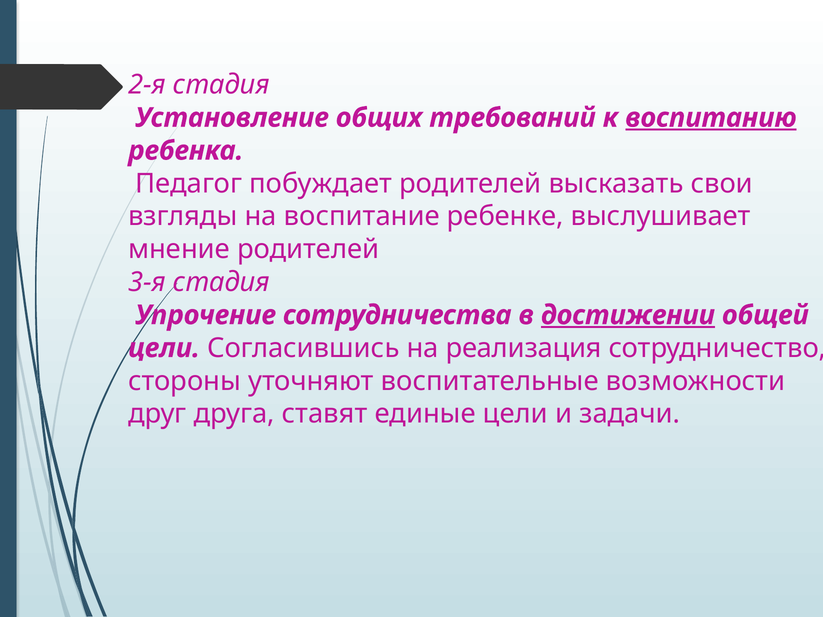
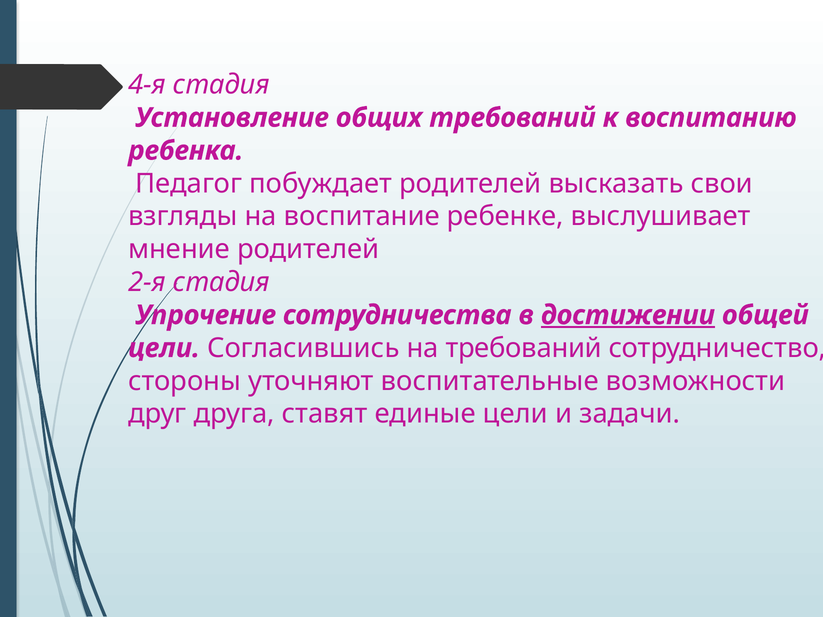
2-я: 2-я -> 4-я (147, 85)
воспитанию underline: present -> none (711, 118)
3-я: 3-я -> 2-я (147, 282)
на реализация: реализация -> требований (524, 348)
